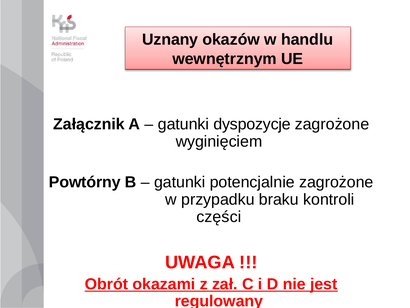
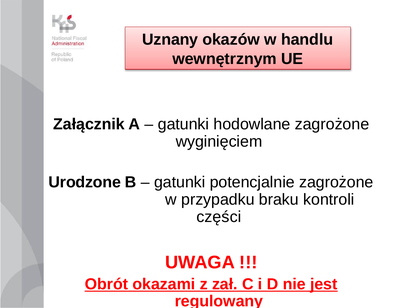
dyspozycje: dyspozycje -> hodowlane (252, 124)
Powtórny: Powtórny -> Urodzone (85, 182)
